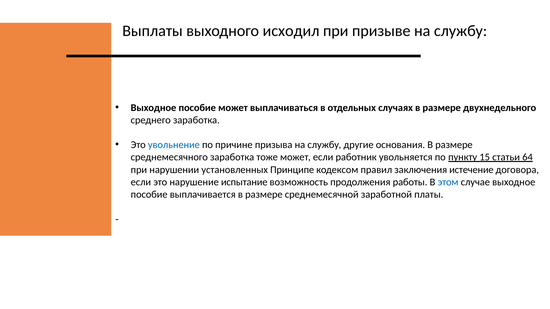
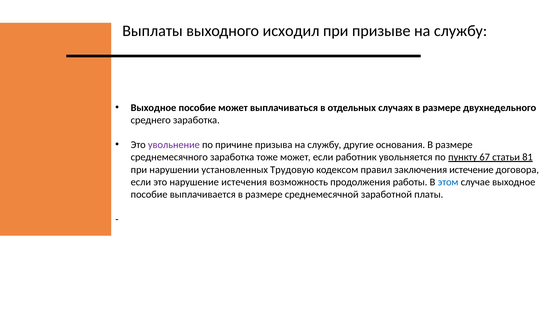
увольнение colour: blue -> purple (174, 145)
15: 15 -> 67 (485, 157)
64: 64 -> 81 (528, 157)
Принципе: Принципе -> Трудовую (292, 170)
испытание: испытание -> истечения (244, 182)
